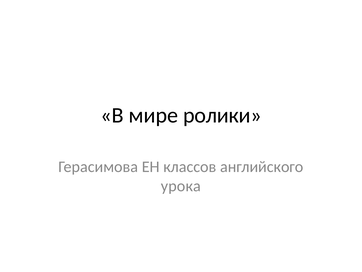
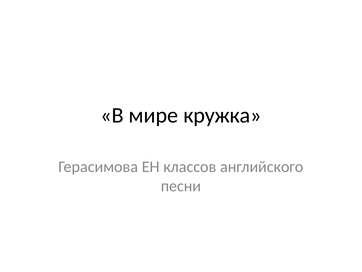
ролики: ролики -> кружка (222, 115)
урока: урока -> песни (181, 186)
